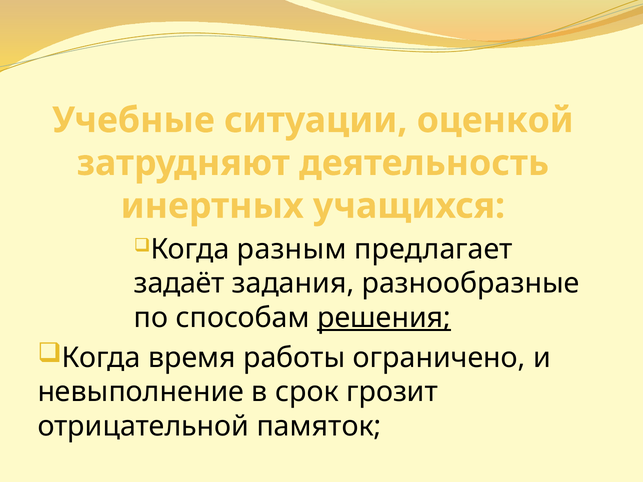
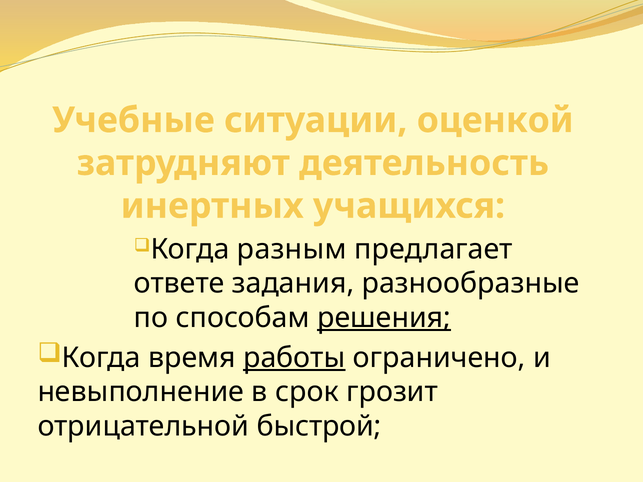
задаёт: задаёт -> ответе (179, 284)
работы underline: none -> present (294, 358)
памяток: памяток -> быстрой (319, 427)
